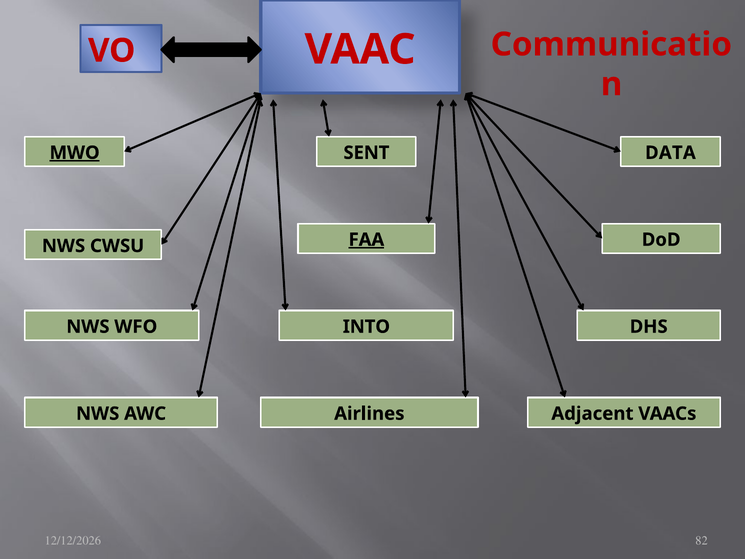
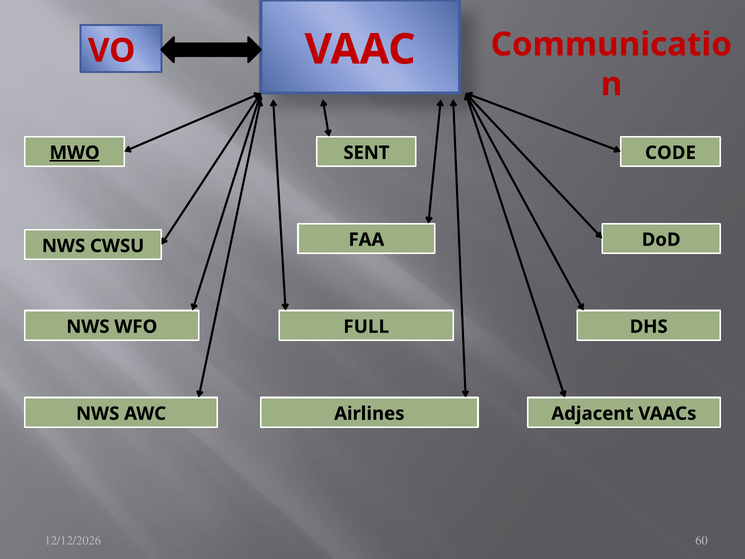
DATA: DATA -> CODE (670, 153)
FAA underline: present -> none (366, 240)
INTO: INTO -> FULL (366, 327)
82: 82 -> 60 (702, 541)
